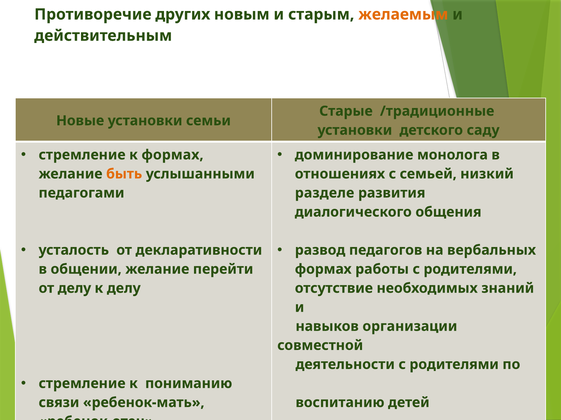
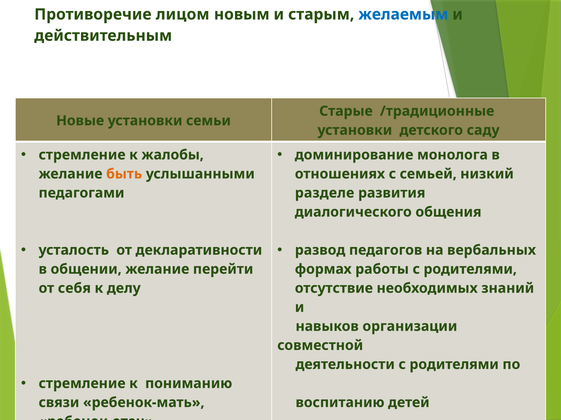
других: других -> лицом (183, 14)
желаемым colour: orange -> blue (403, 14)
к формах: формах -> жалобы (173, 155)
от делу: делу -> себя (74, 289)
